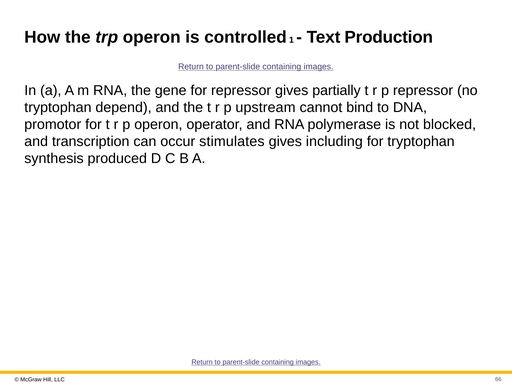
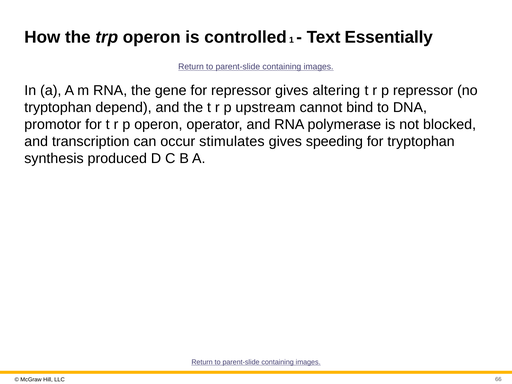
Production: Production -> Essentially (389, 37)
partially: partially -> altering (336, 90)
including: including -> speeding (334, 142)
